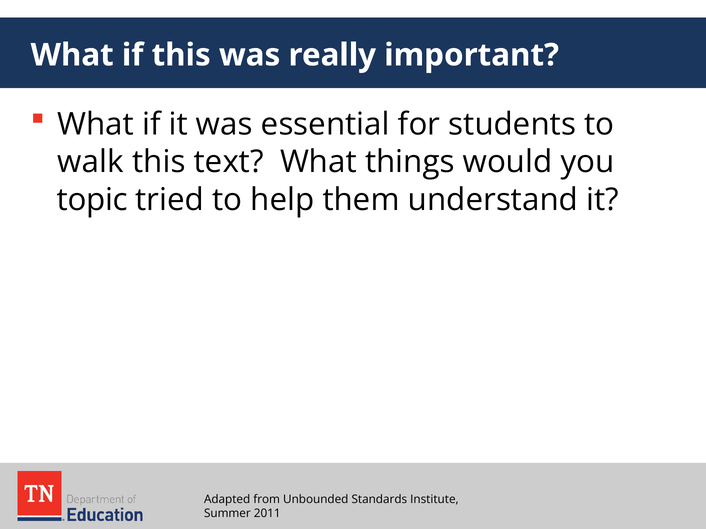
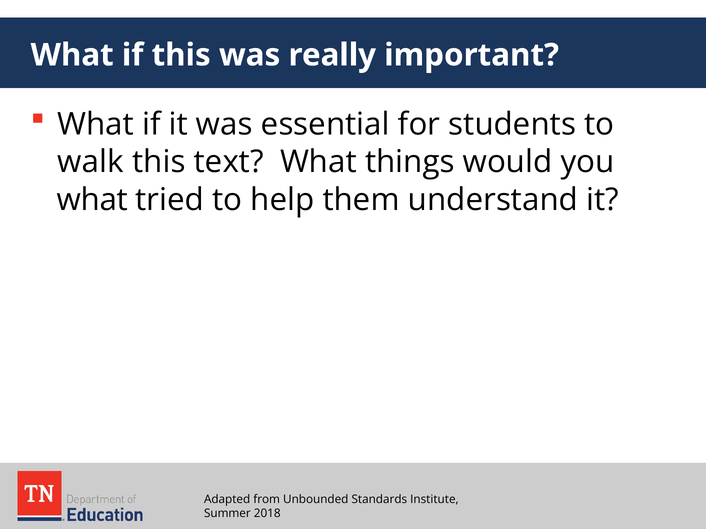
topic: topic -> what (92, 200)
2011: 2011 -> 2018 (267, 514)
